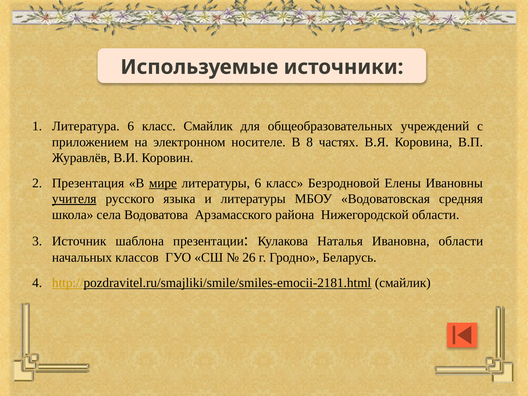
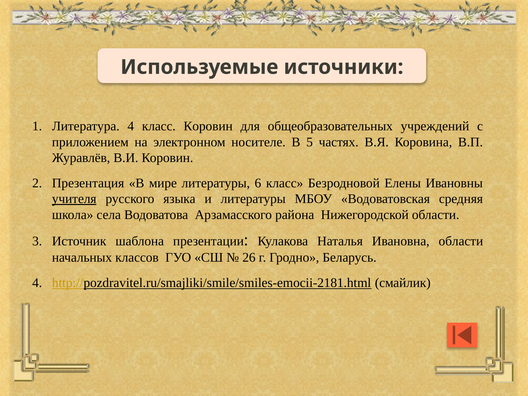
Литература 6: 6 -> 4 (131, 126)
класс Смайлик: Смайлик -> Коровин (208, 126)
8: 8 -> 5 (310, 142)
мире underline: present -> none (163, 183)
